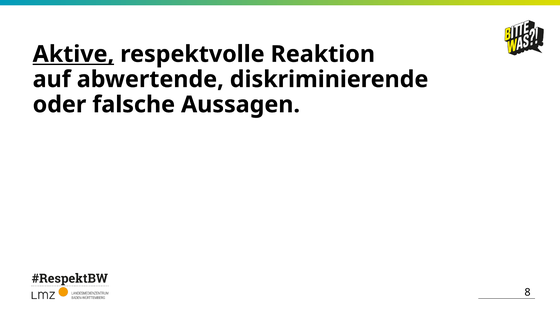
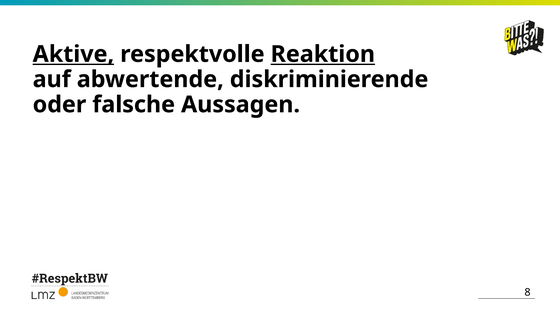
Reaktion underline: none -> present (323, 54)
